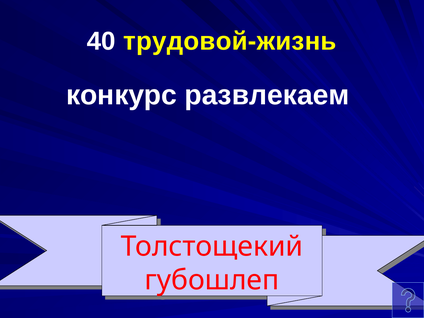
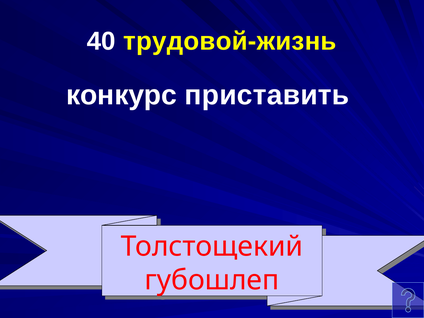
развлекаем: развлекаем -> приставить (267, 95)
